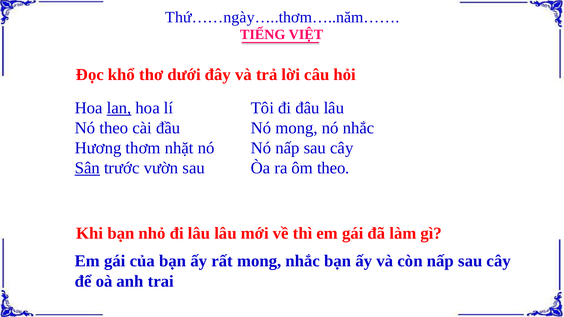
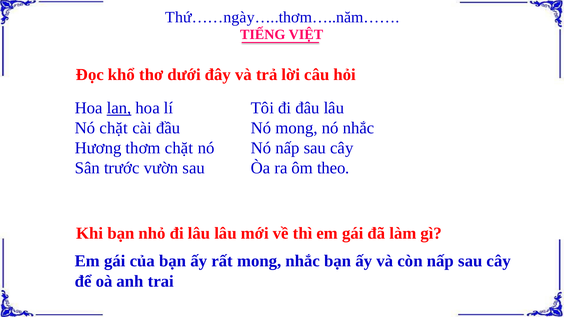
Nó theo: theo -> chặt (114, 128)
thơm nhặt: nhặt -> chặt (179, 148)
Sân underline: present -> none (87, 168)
